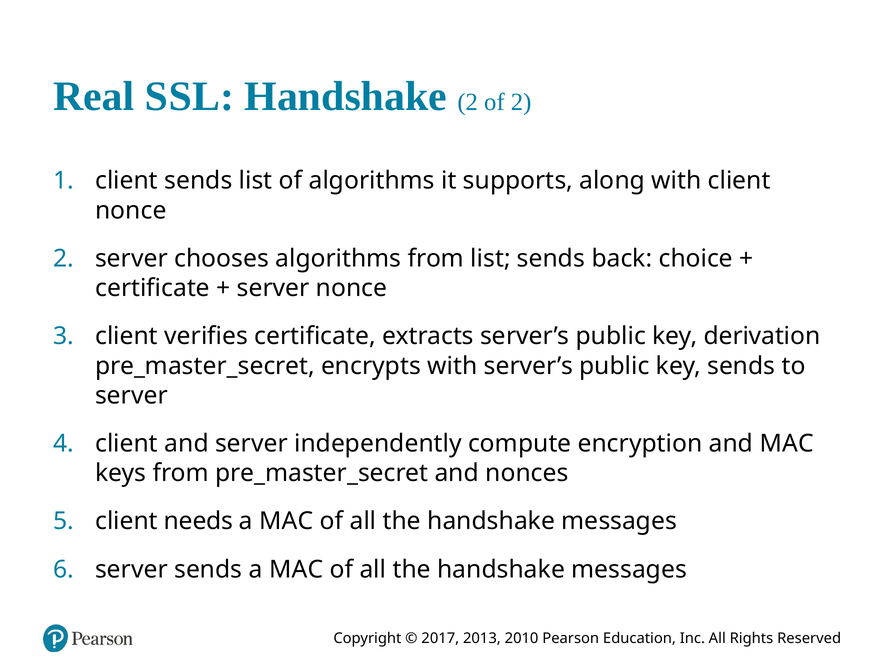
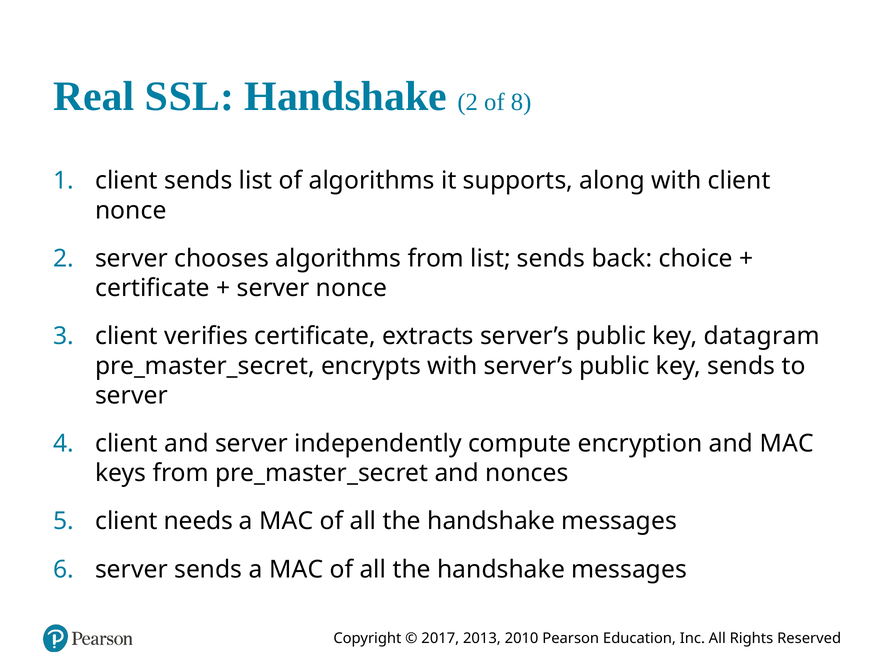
of 2: 2 -> 8 (521, 102)
derivation: derivation -> datagram (762, 336)
